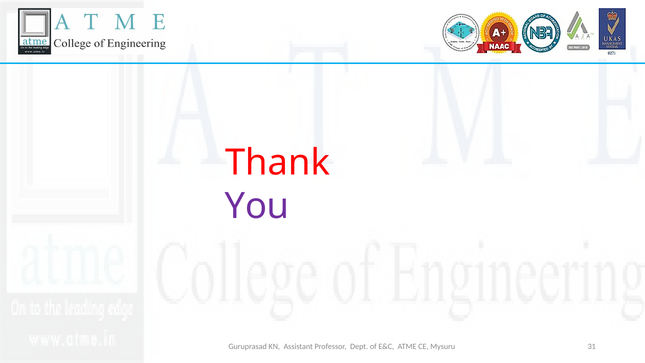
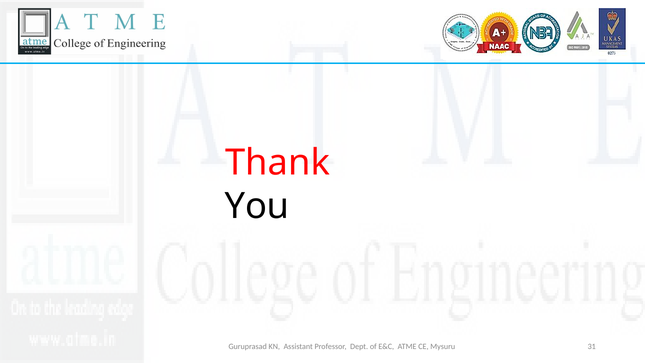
You colour: purple -> black (257, 206)
